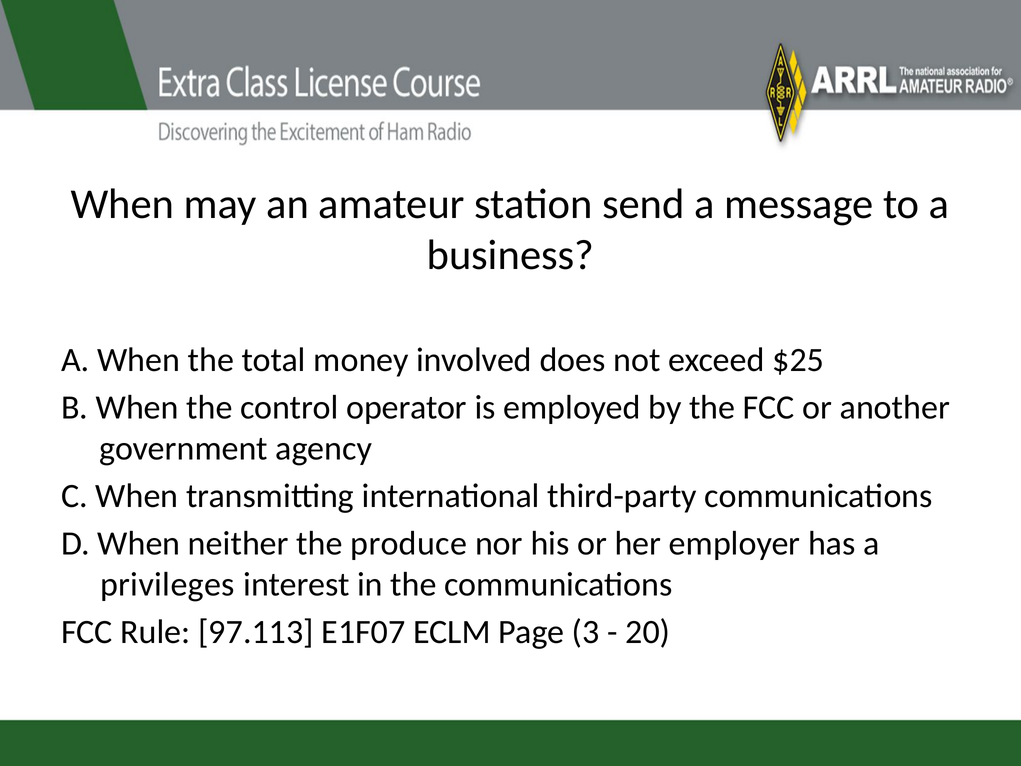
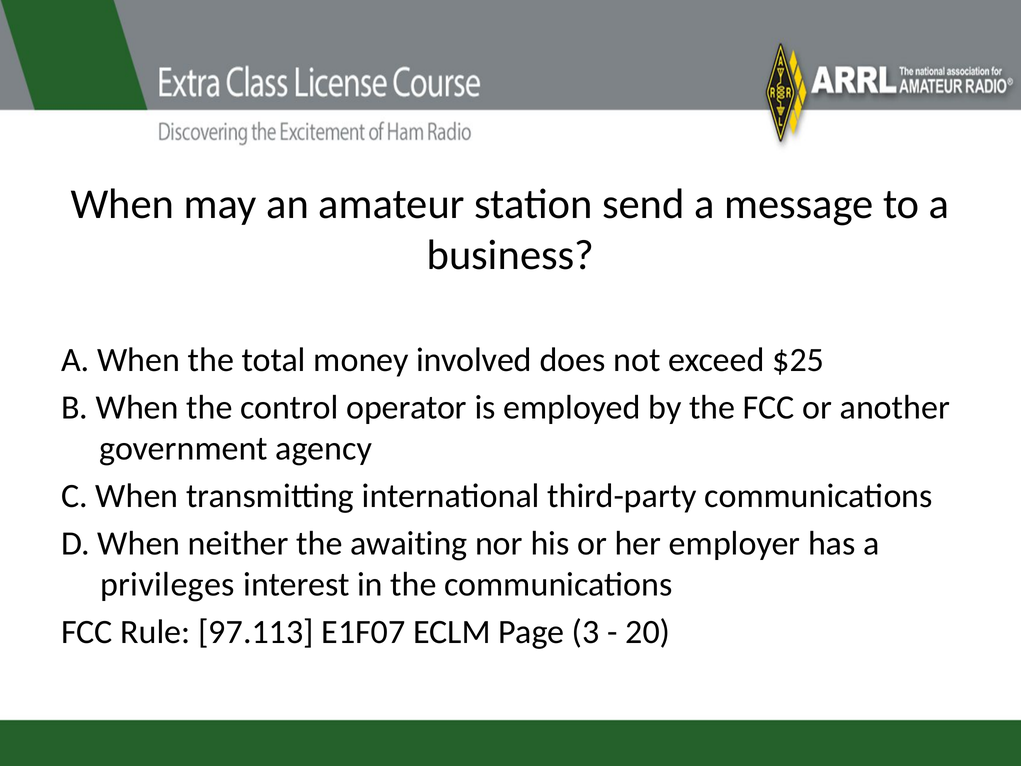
produce: produce -> awaiting (409, 543)
